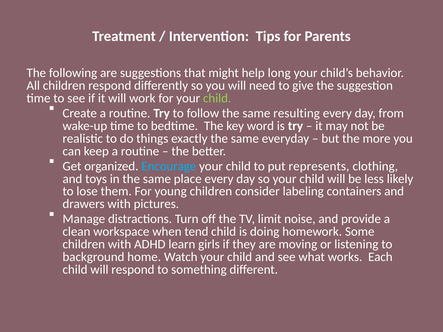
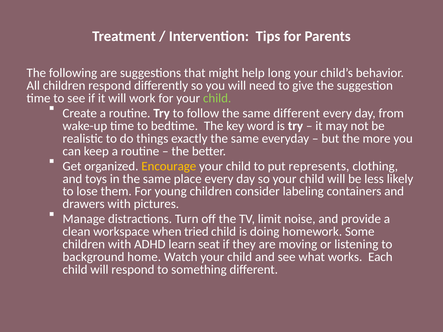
same resulting: resulting -> different (297, 113)
Encourage colour: light blue -> yellow (169, 166)
tend: tend -> tried (196, 232)
girls: girls -> seat (209, 244)
